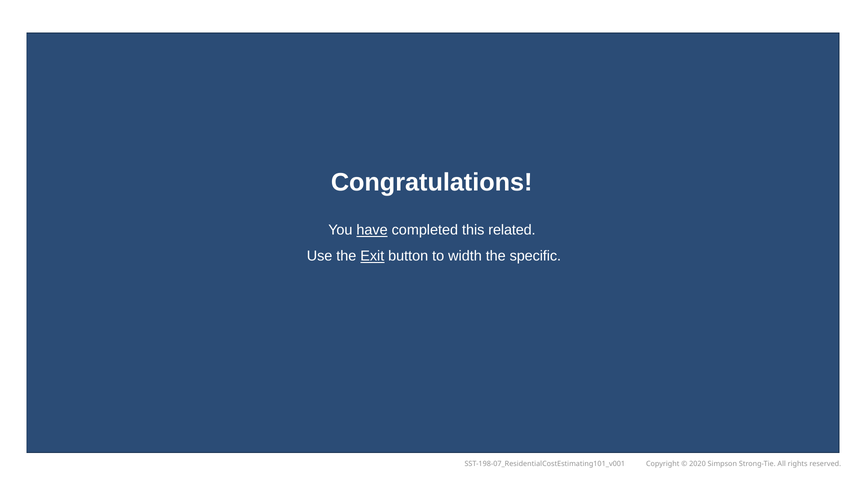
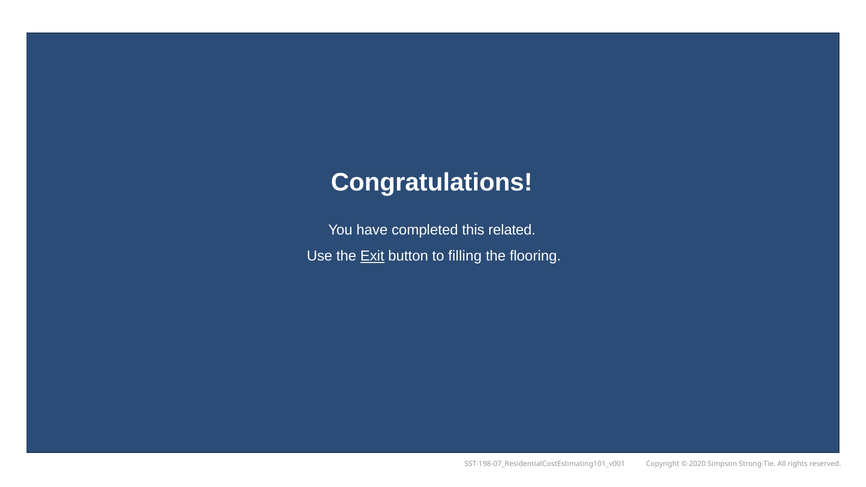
have underline: present -> none (372, 230)
width: width -> filling (465, 256)
specific: specific -> flooring (535, 256)
